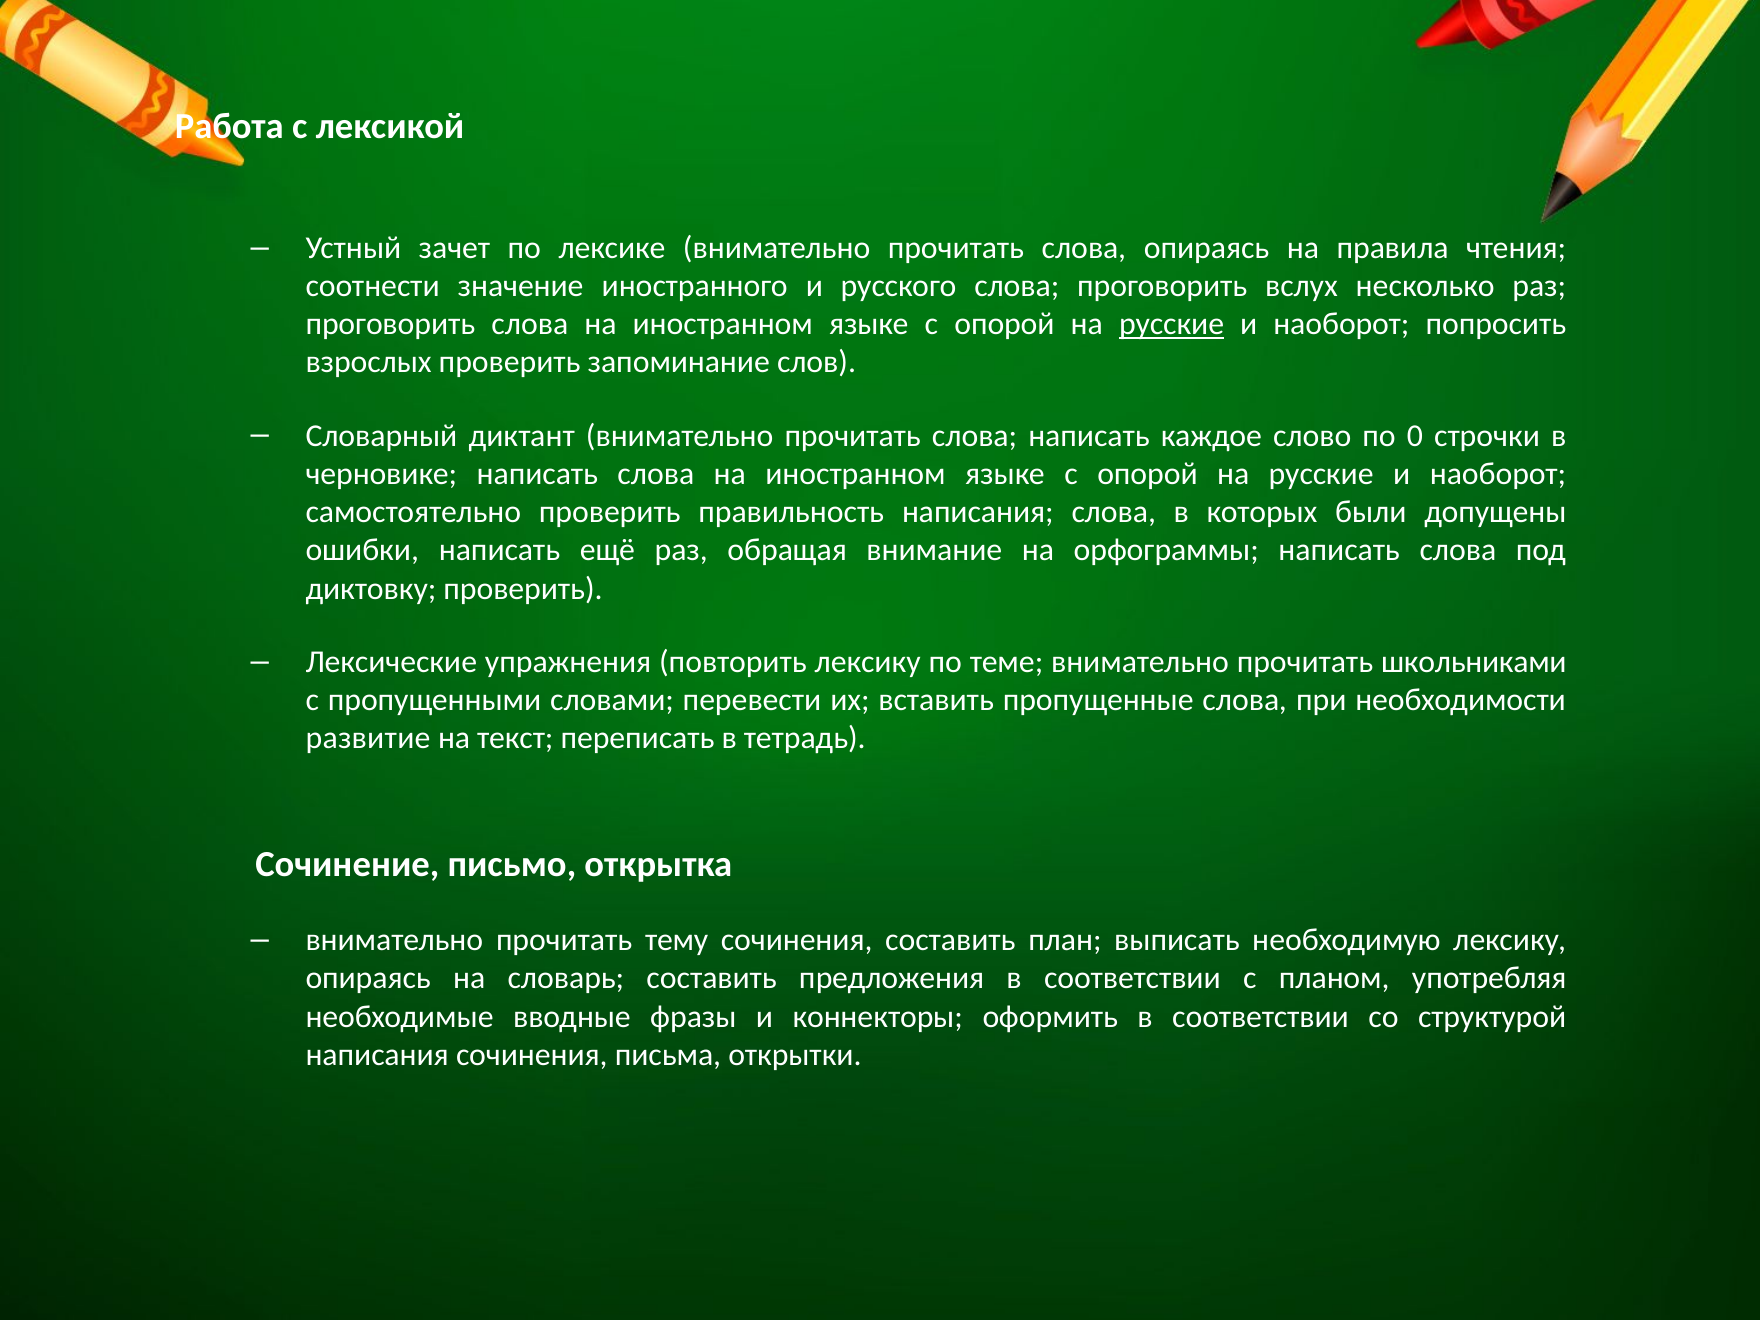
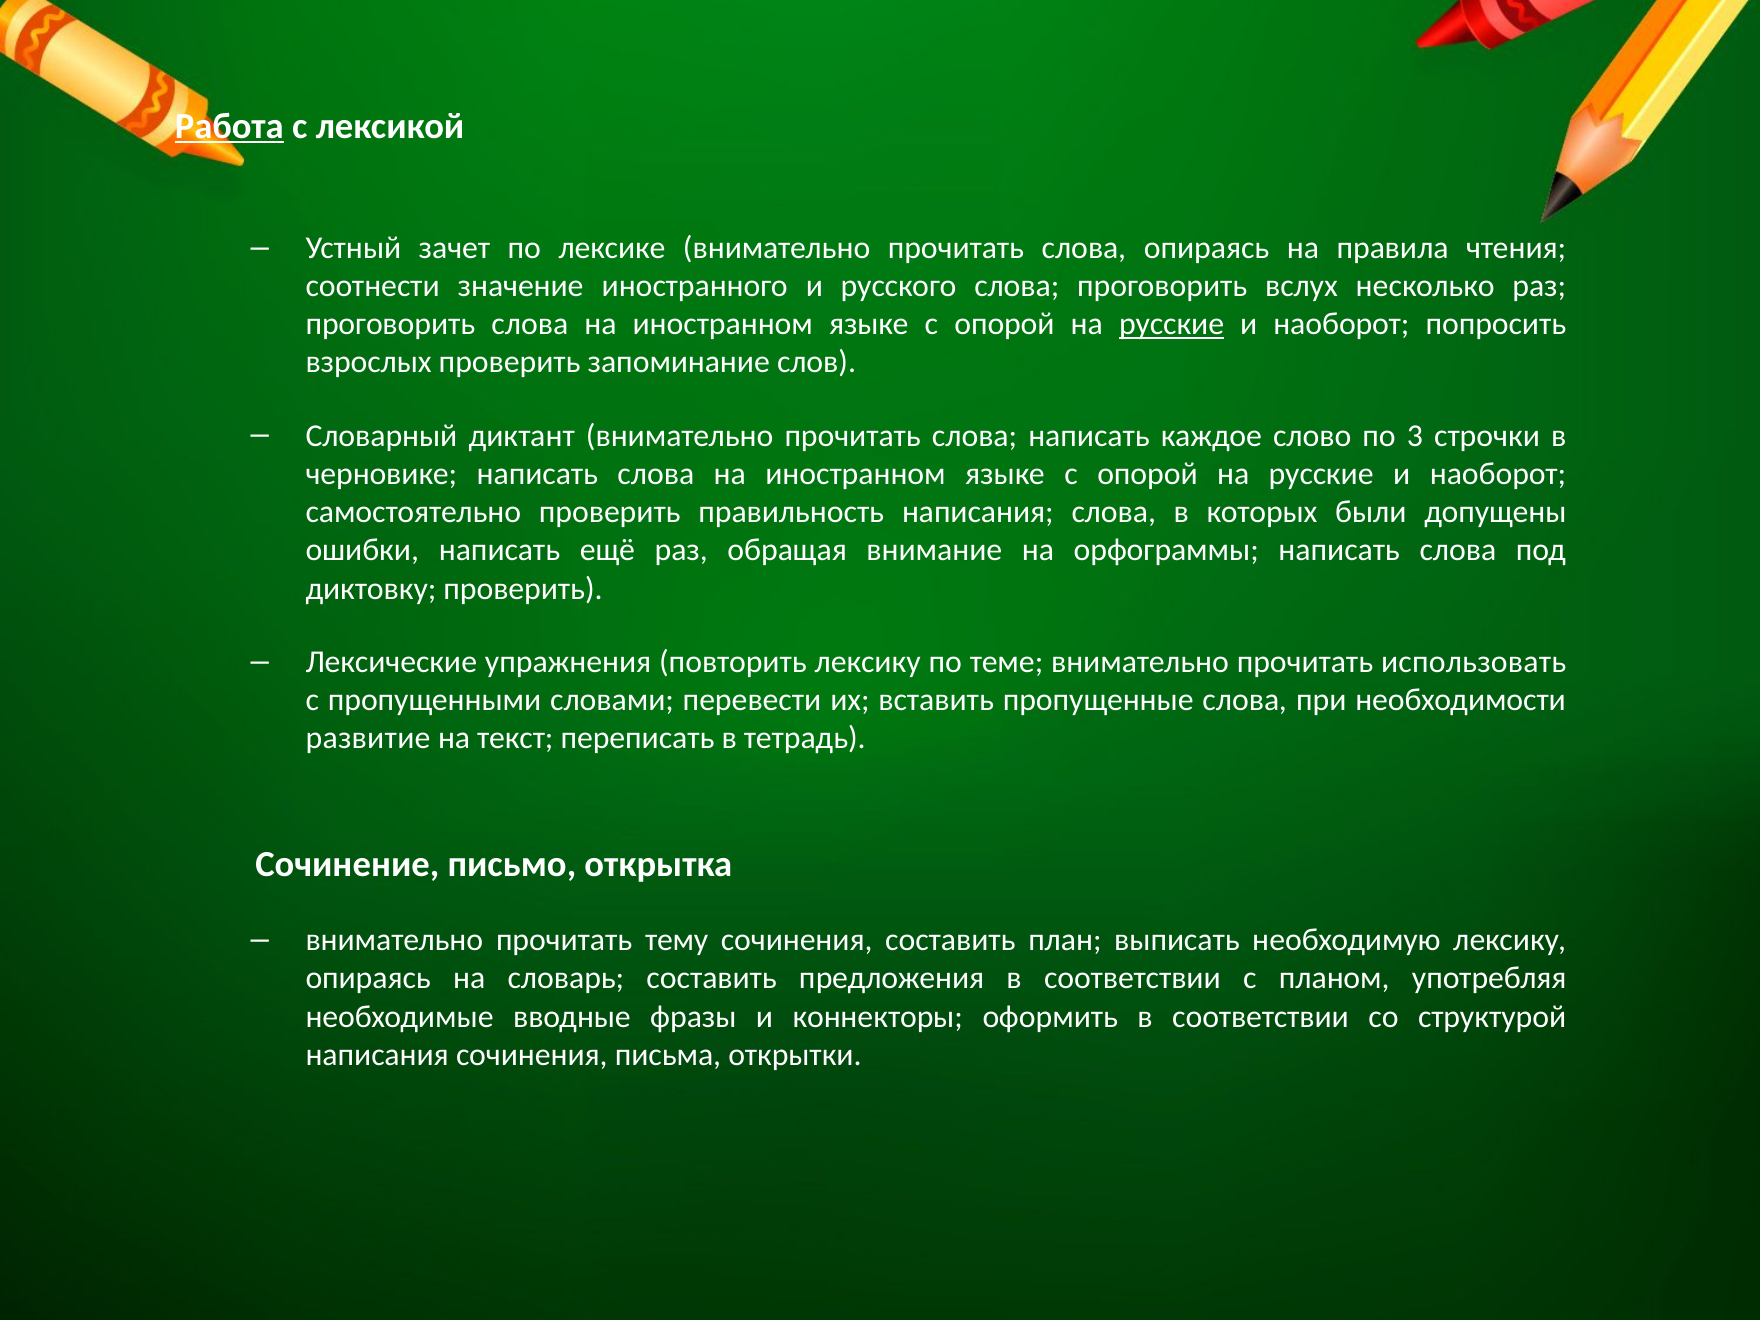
Работа underline: none -> present (229, 127)
0: 0 -> 3 (1415, 436)
школьниками: школьниками -> использовать (1474, 662)
